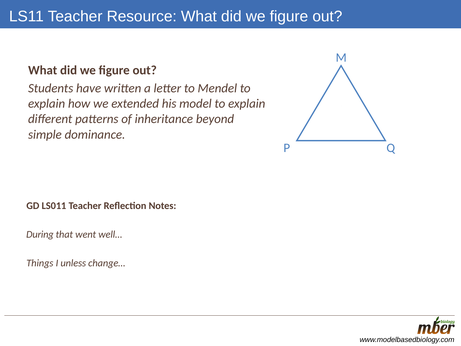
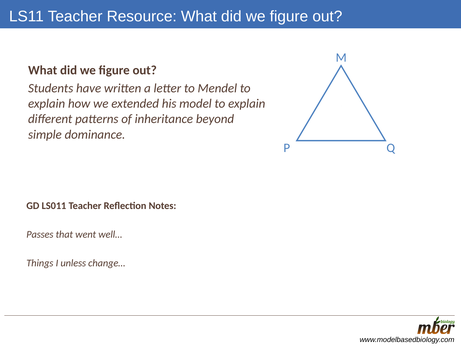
During: During -> Passes (40, 234)
